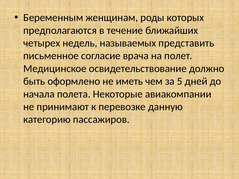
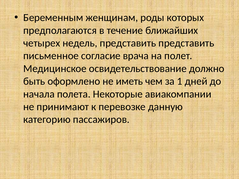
недель называемых: называемых -> представить (128, 43)
5: 5 -> 1 (180, 81)
